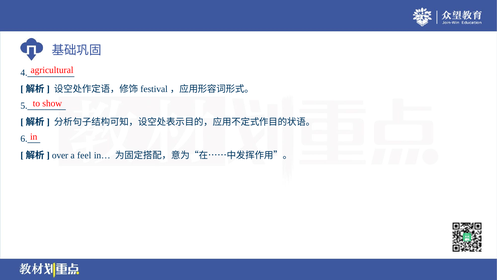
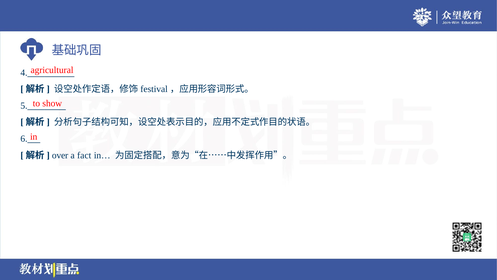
feel: feel -> fact (84, 155)
